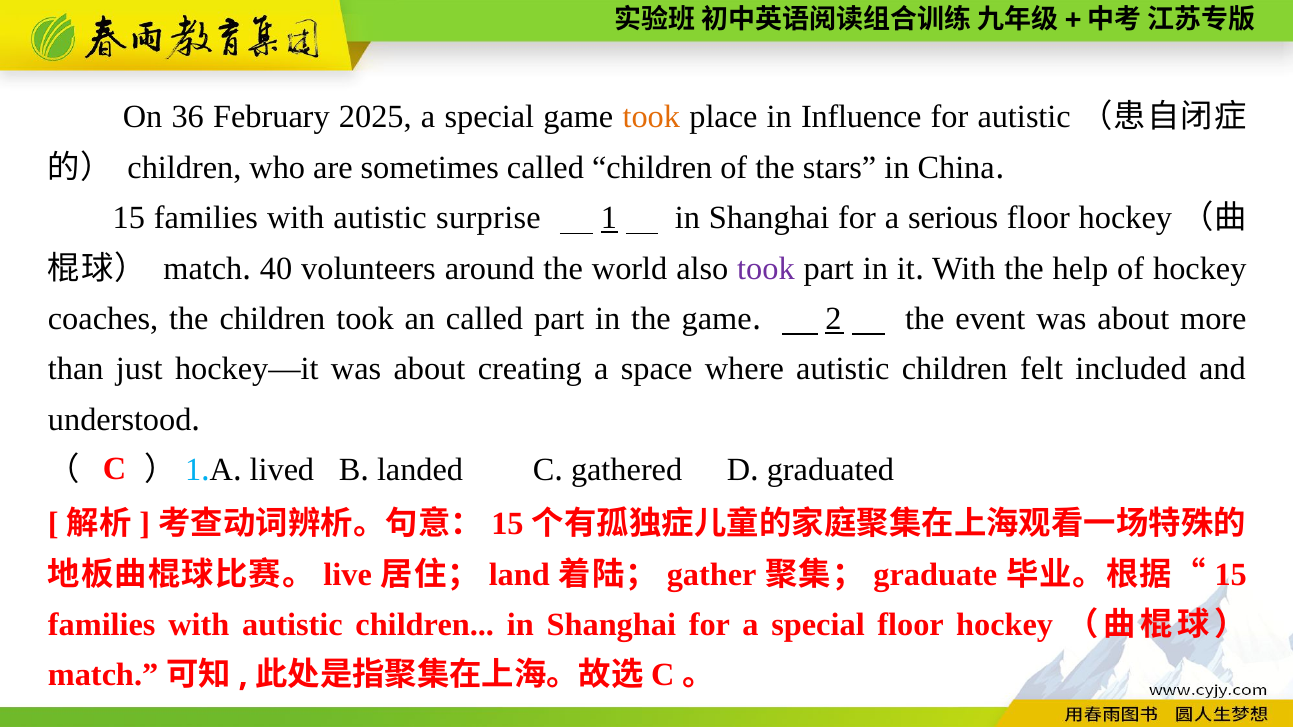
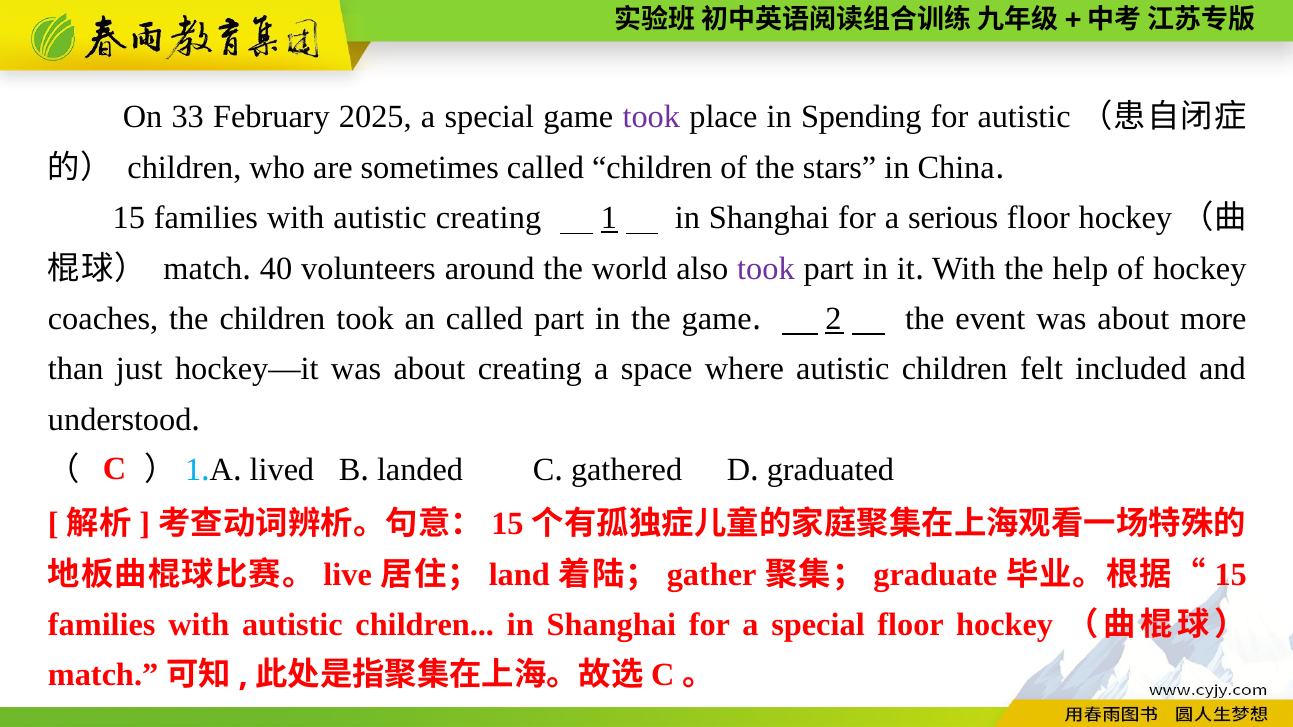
36: 36 -> 33 (188, 117)
took colour: orange -> purple (651, 117)
Influence: Influence -> Spending (861, 117)
autistic surprise: surprise -> creating (489, 218)
